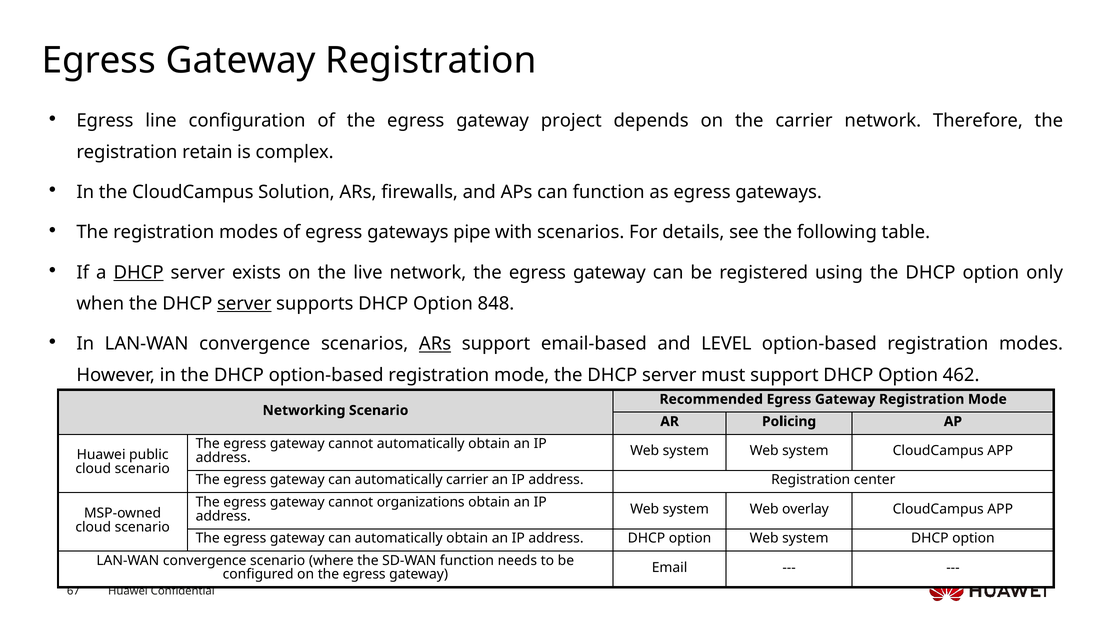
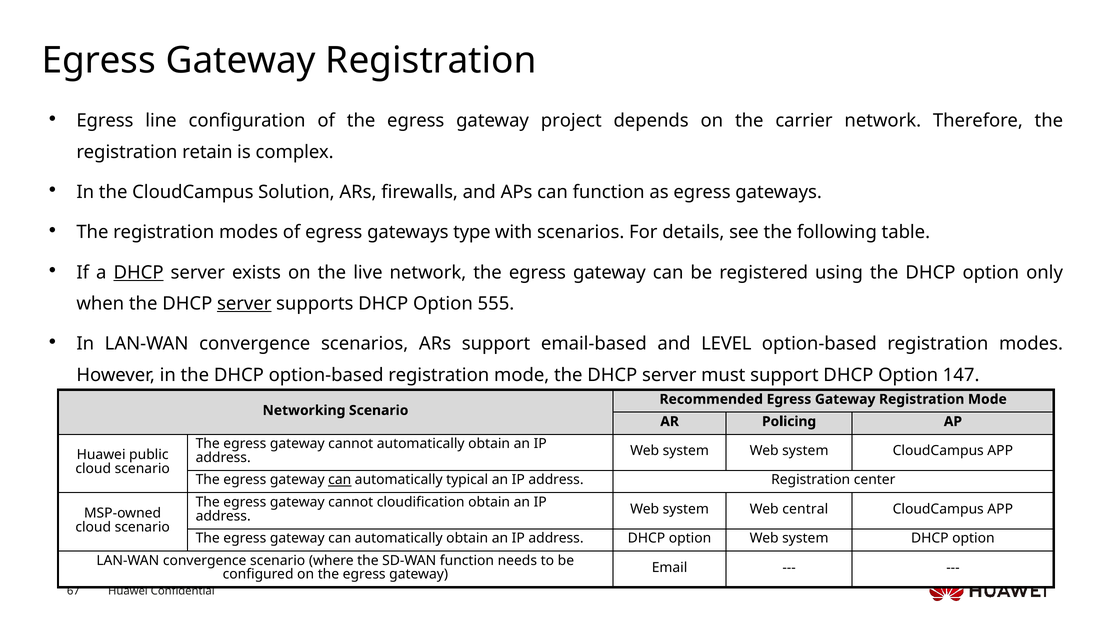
pipe: pipe -> type (472, 233)
848: 848 -> 555 (496, 304)
ARs underline: present -> none (435, 344)
462: 462 -> 147 (961, 375)
can underline: none -> present (340, 480)
automatically carrier: carrier -> typical (467, 480)
organizations: organizations -> cloudification (421, 503)
overlay: overlay -> central (805, 509)
